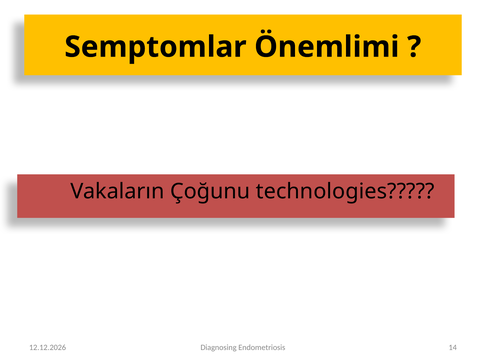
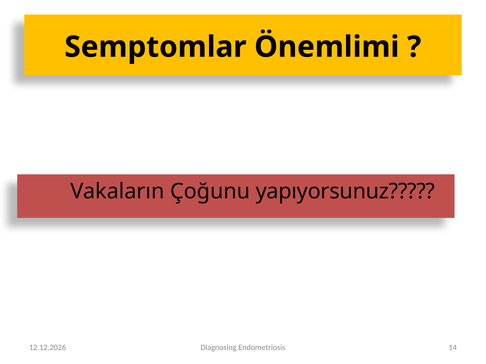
technologies: technologies -> yapıyorsunuz (345, 192)
